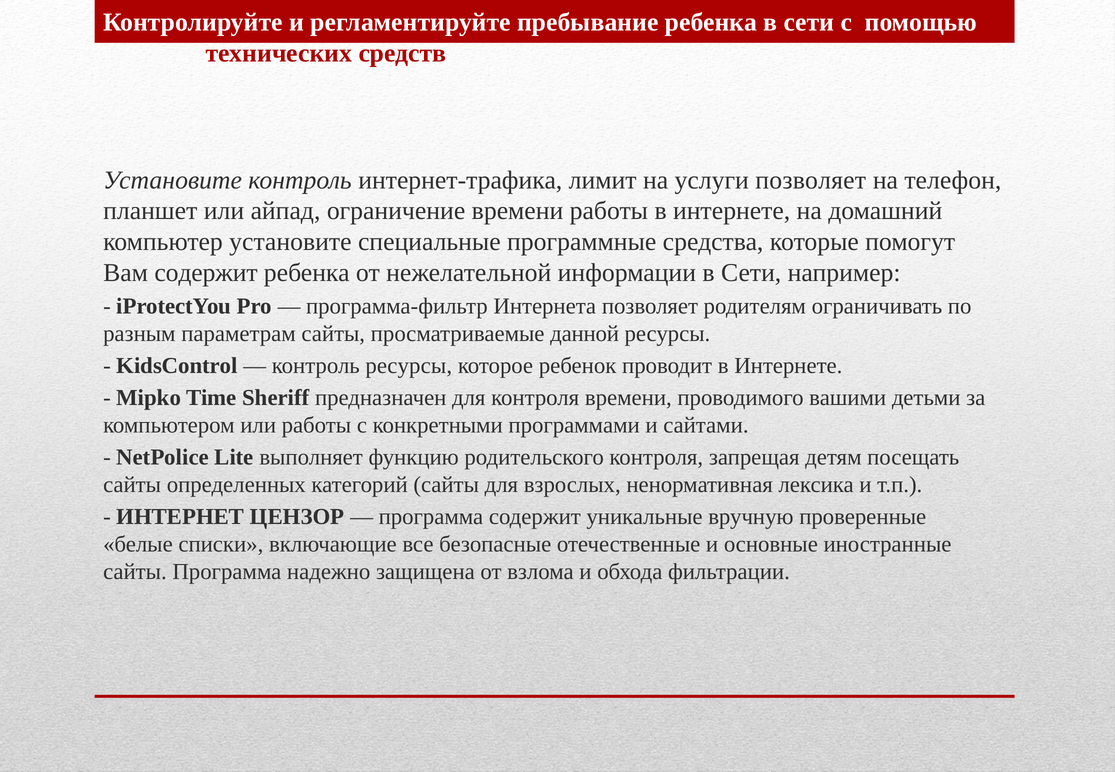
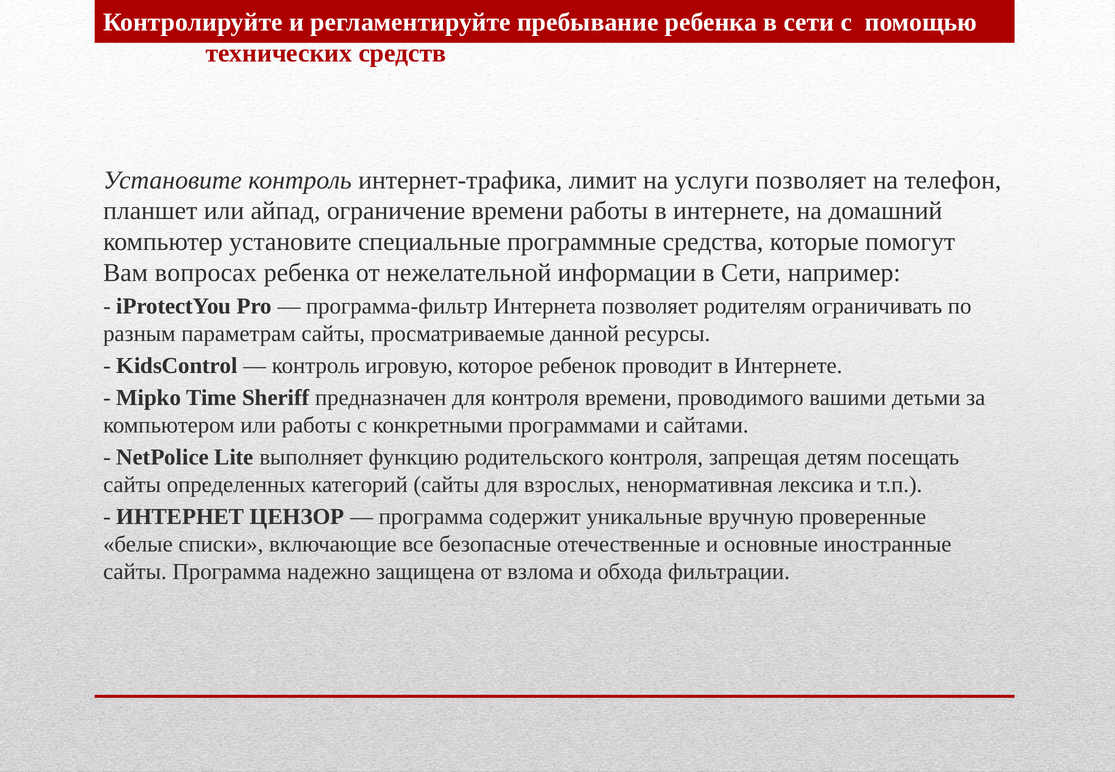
Вам содержит: содержит -> вопросах (206, 273)
контроль ресурсы: ресурсы -> игровую (409, 366)
